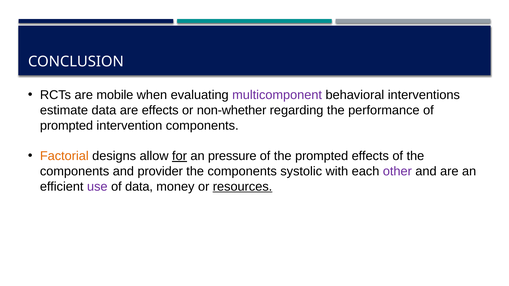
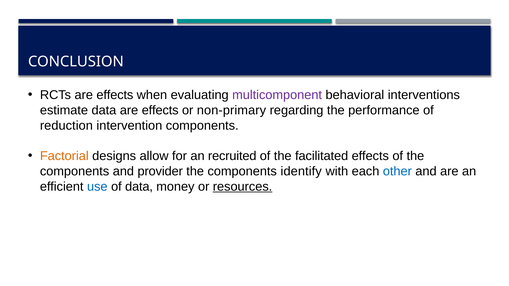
RCTs are mobile: mobile -> effects (115, 95)
non-whether: non-whether -> non-primary (231, 110)
prompted: prompted -> reduction (66, 126)
for underline: present -> none (180, 156)
pressure: pressure -> recruited (232, 156)
the prompted: prompted -> facilitated (322, 156)
systolic: systolic -> identify (301, 171)
other colour: purple -> blue (397, 171)
use colour: purple -> blue (97, 187)
